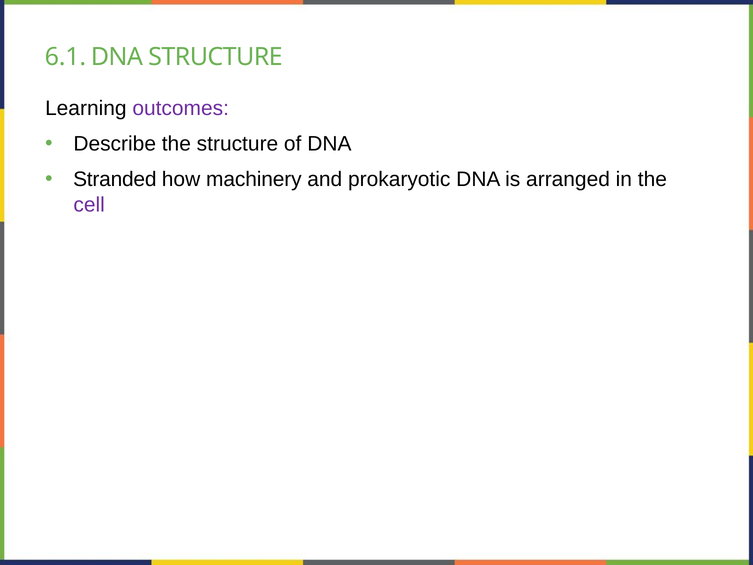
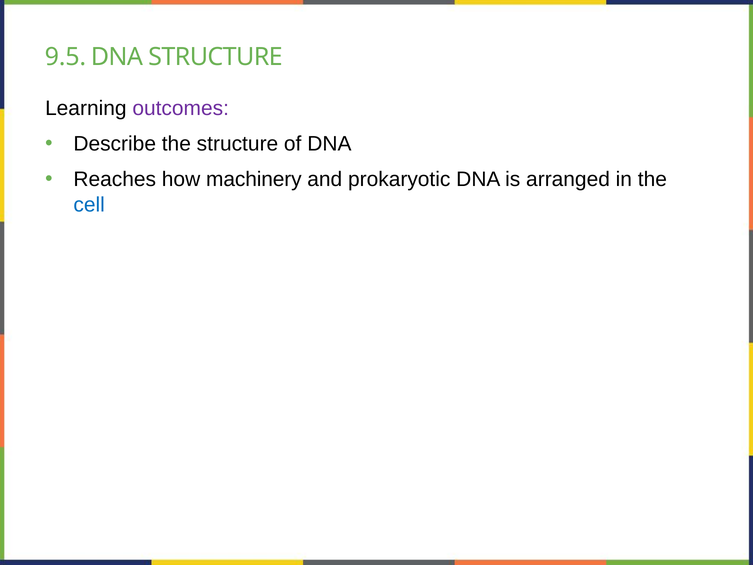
6.1: 6.1 -> 9.5 (65, 57)
Stranded: Stranded -> Reaches (115, 179)
cell colour: purple -> blue (89, 205)
